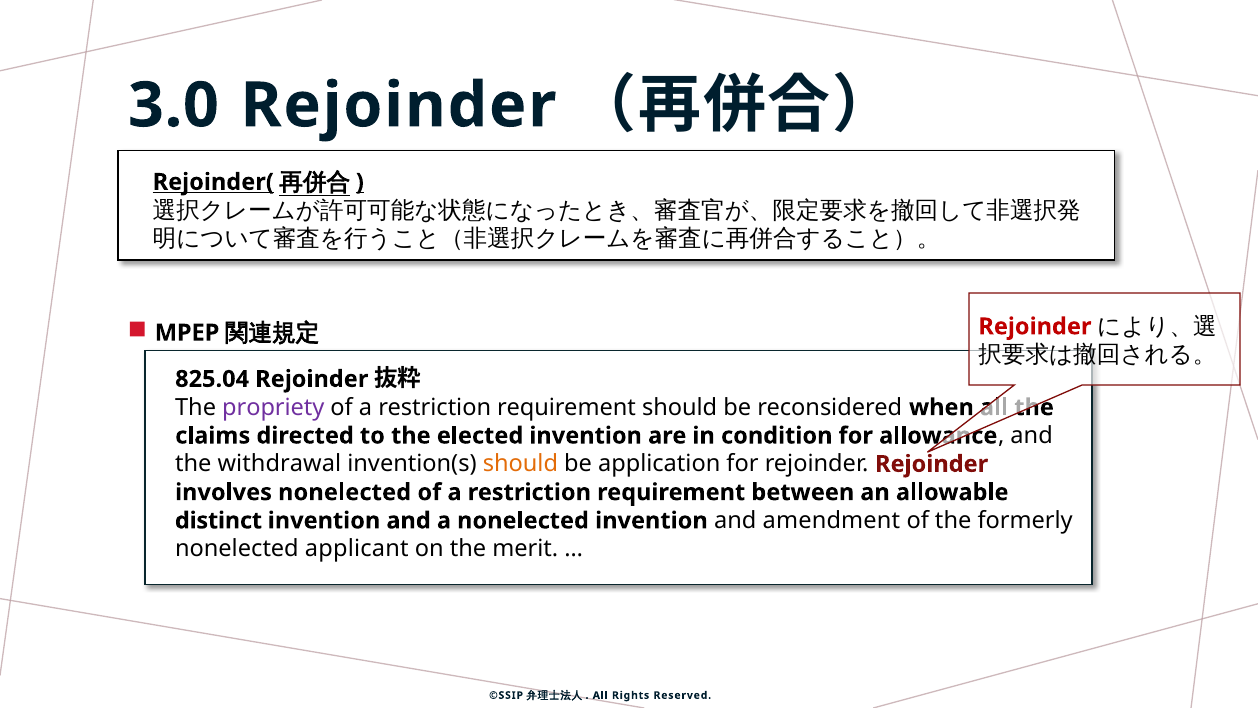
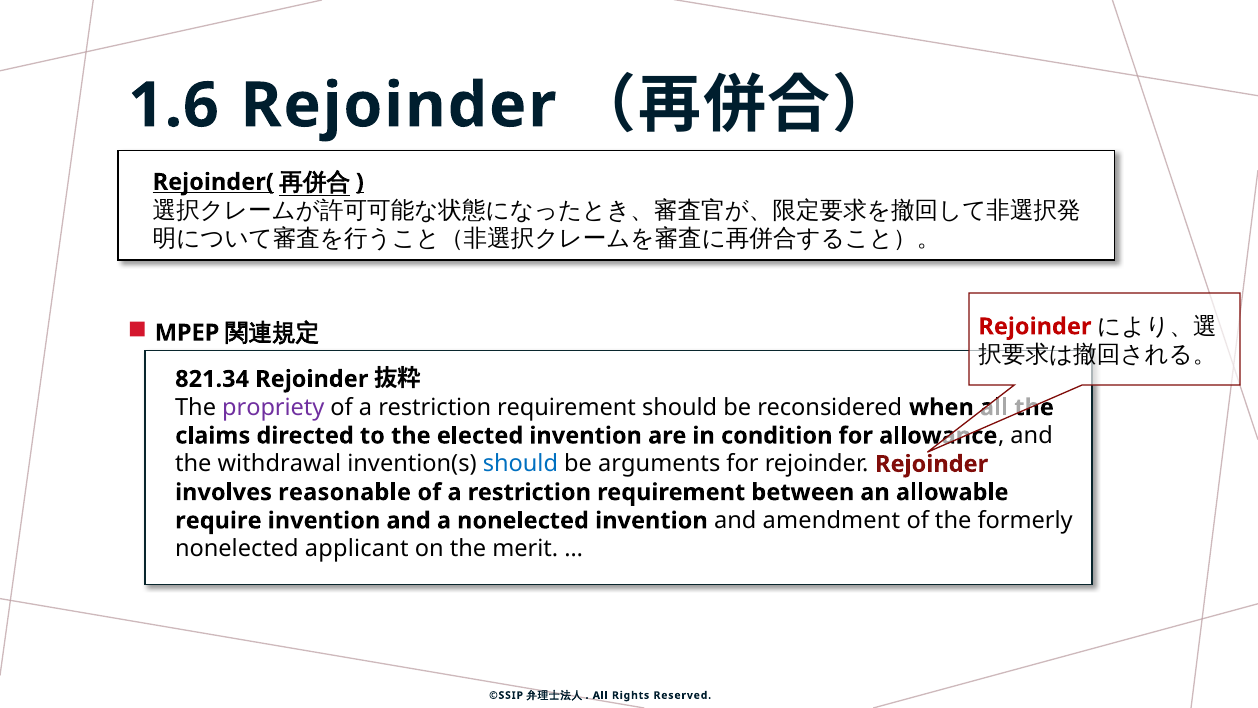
3.0: 3.0 -> 1.6 (173, 106)
825.04: 825.04 -> 821.34 (212, 379)
should colour: orange -> blue (520, 464)
application: application -> arguments (659, 464)
involves nonelected: nonelected -> reasonable (345, 492)
distinct: distinct -> require (218, 520)
